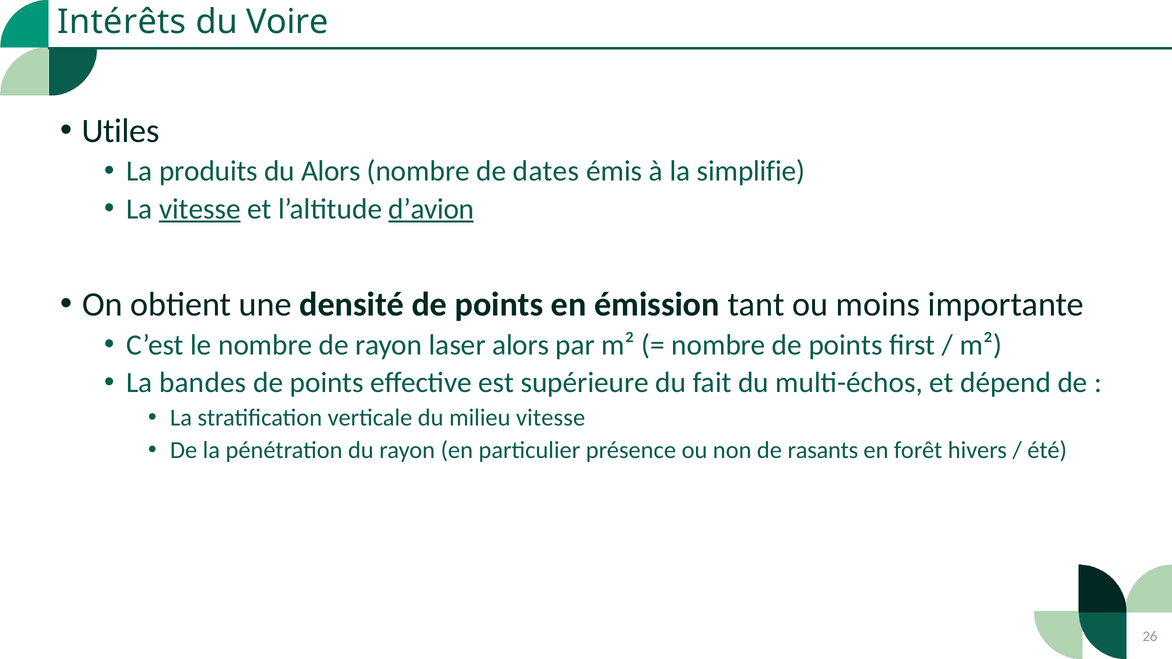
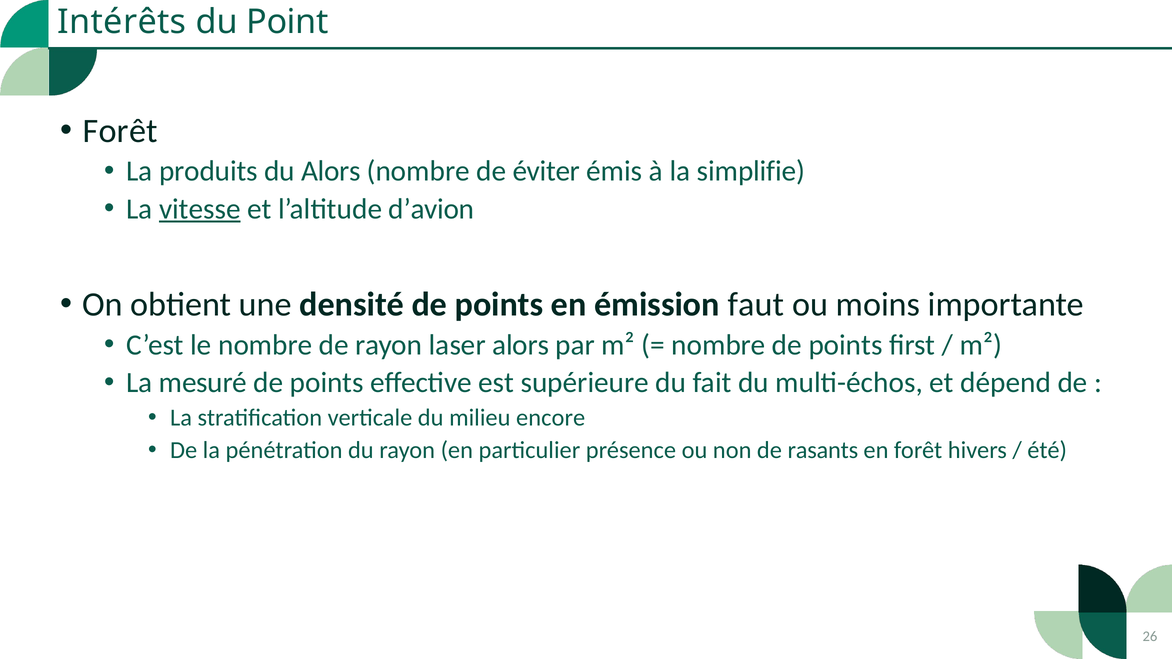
Voire: Voire -> Point (287, 22)
Utiles: Utiles -> Forêt (120, 131)
dates: dates -> éviter (546, 171)
d’avion underline: present -> none (431, 209)
tant: tant -> faut (756, 305)
bandes: bandes -> mesuré (203, 383)
milieu vitesse: vitesse -> encore (551, 418)
